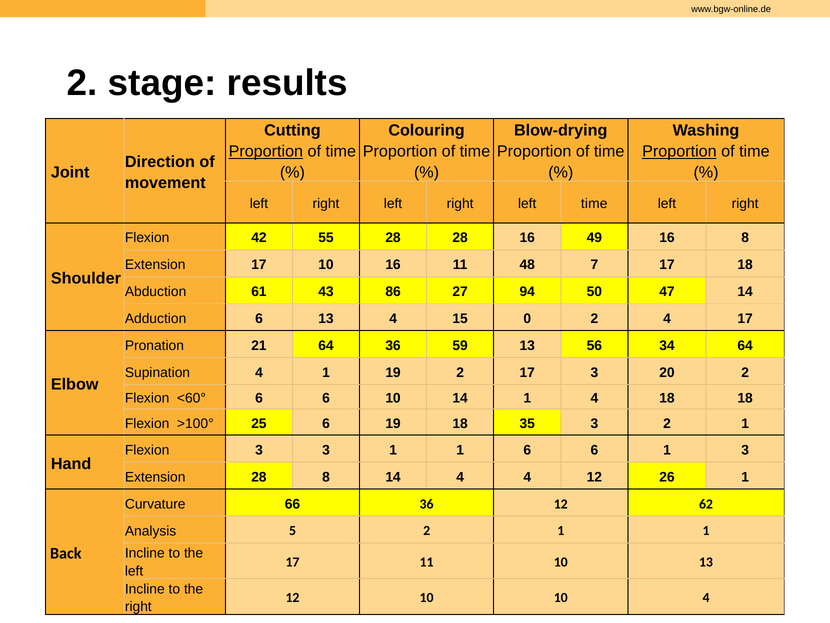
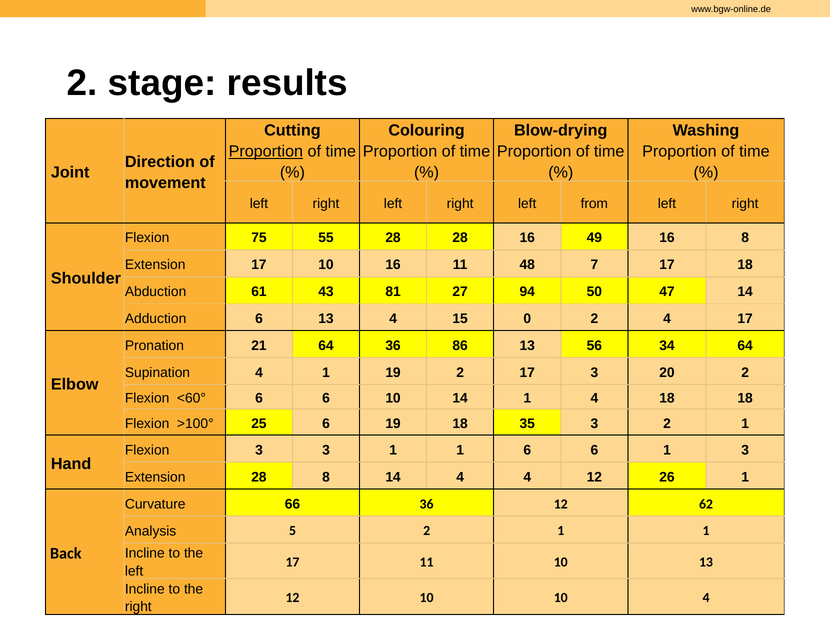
Proportion underline: present -> none (679, 151)
left time: time -> from (594, 203)
42: 42 -> 75 (259, 238)
86: 86 -> 81 (393, 291)
59: 59 -> 86 (460, 345)
